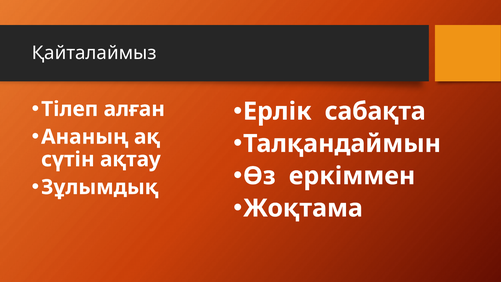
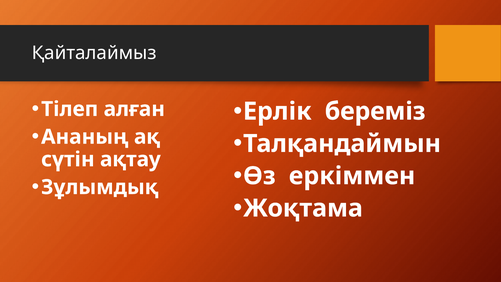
сабақта: сабақта -> береміз (375, 111)
